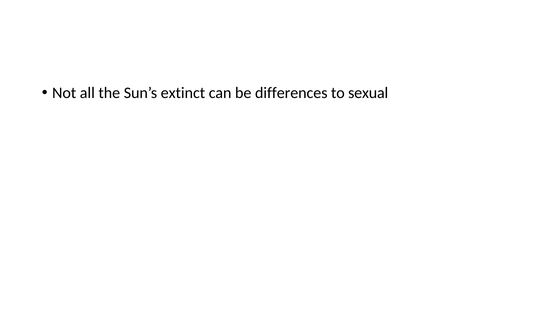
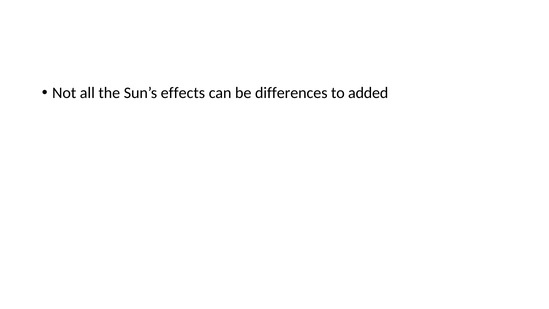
extinct: extinct -> effects (183, 93)
sexual: sexual -> added (368, 93)
